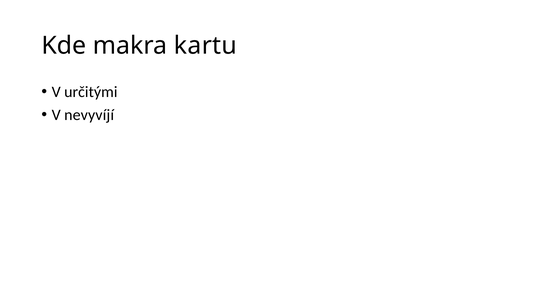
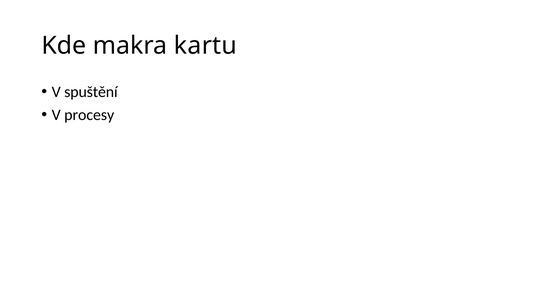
určitými: určitými -> spuštění (91, 92)
nevyvíjí: nevyvíjí -> procesy (89, 115)
